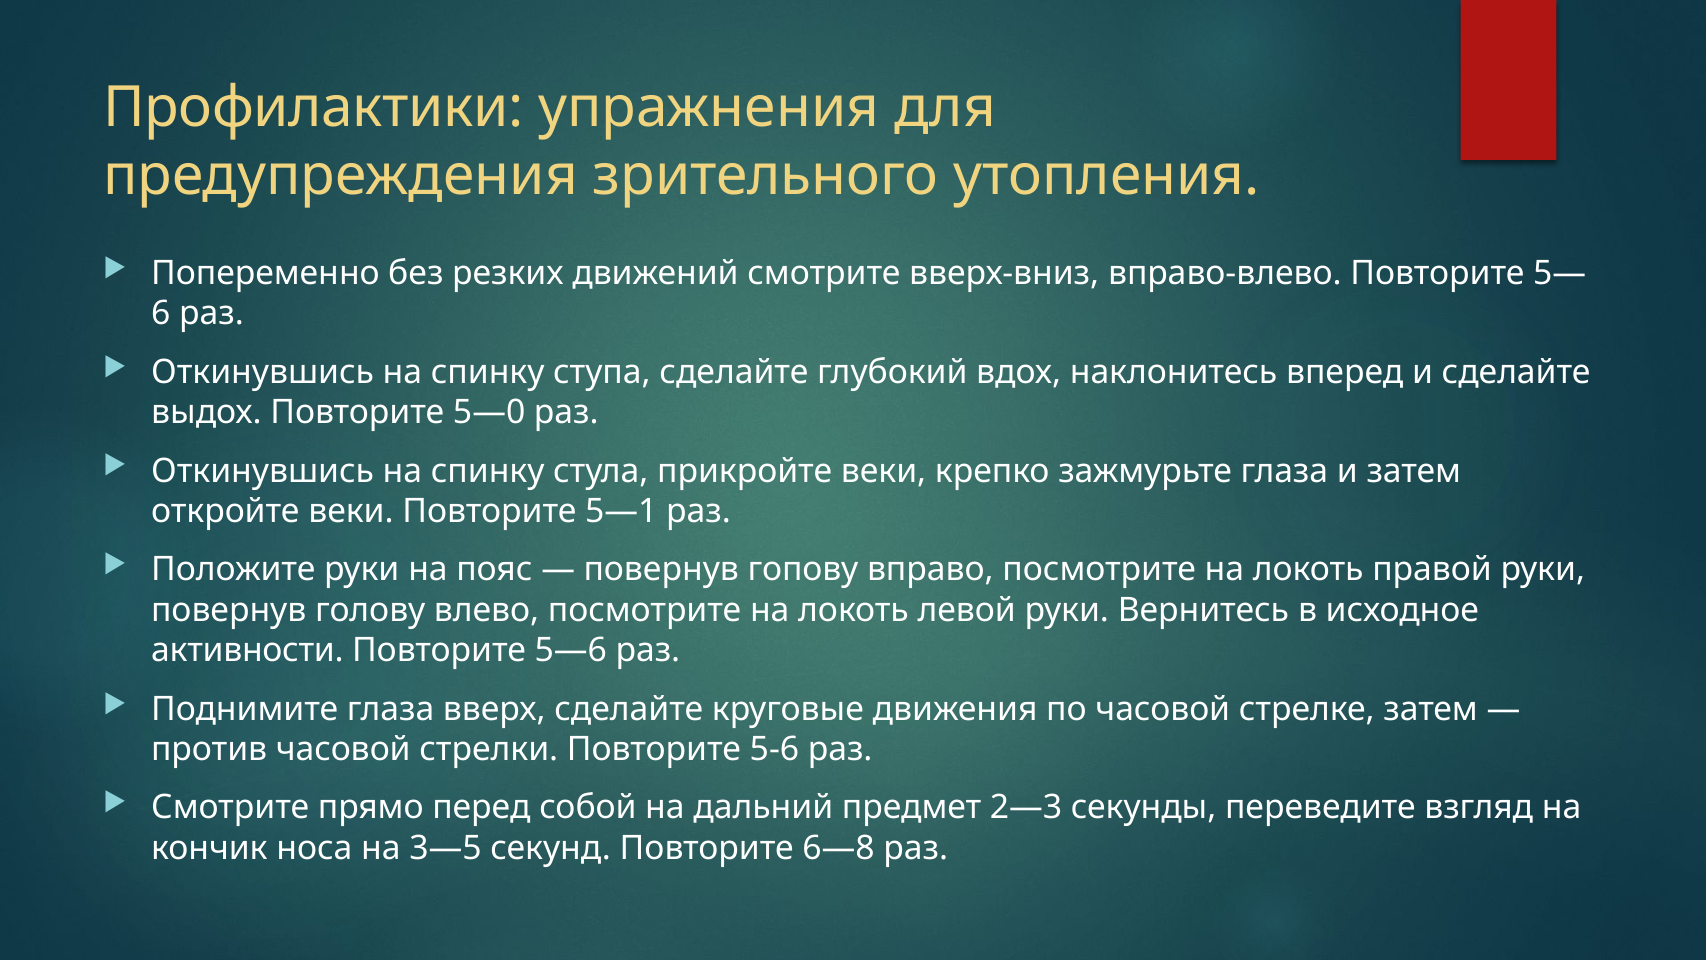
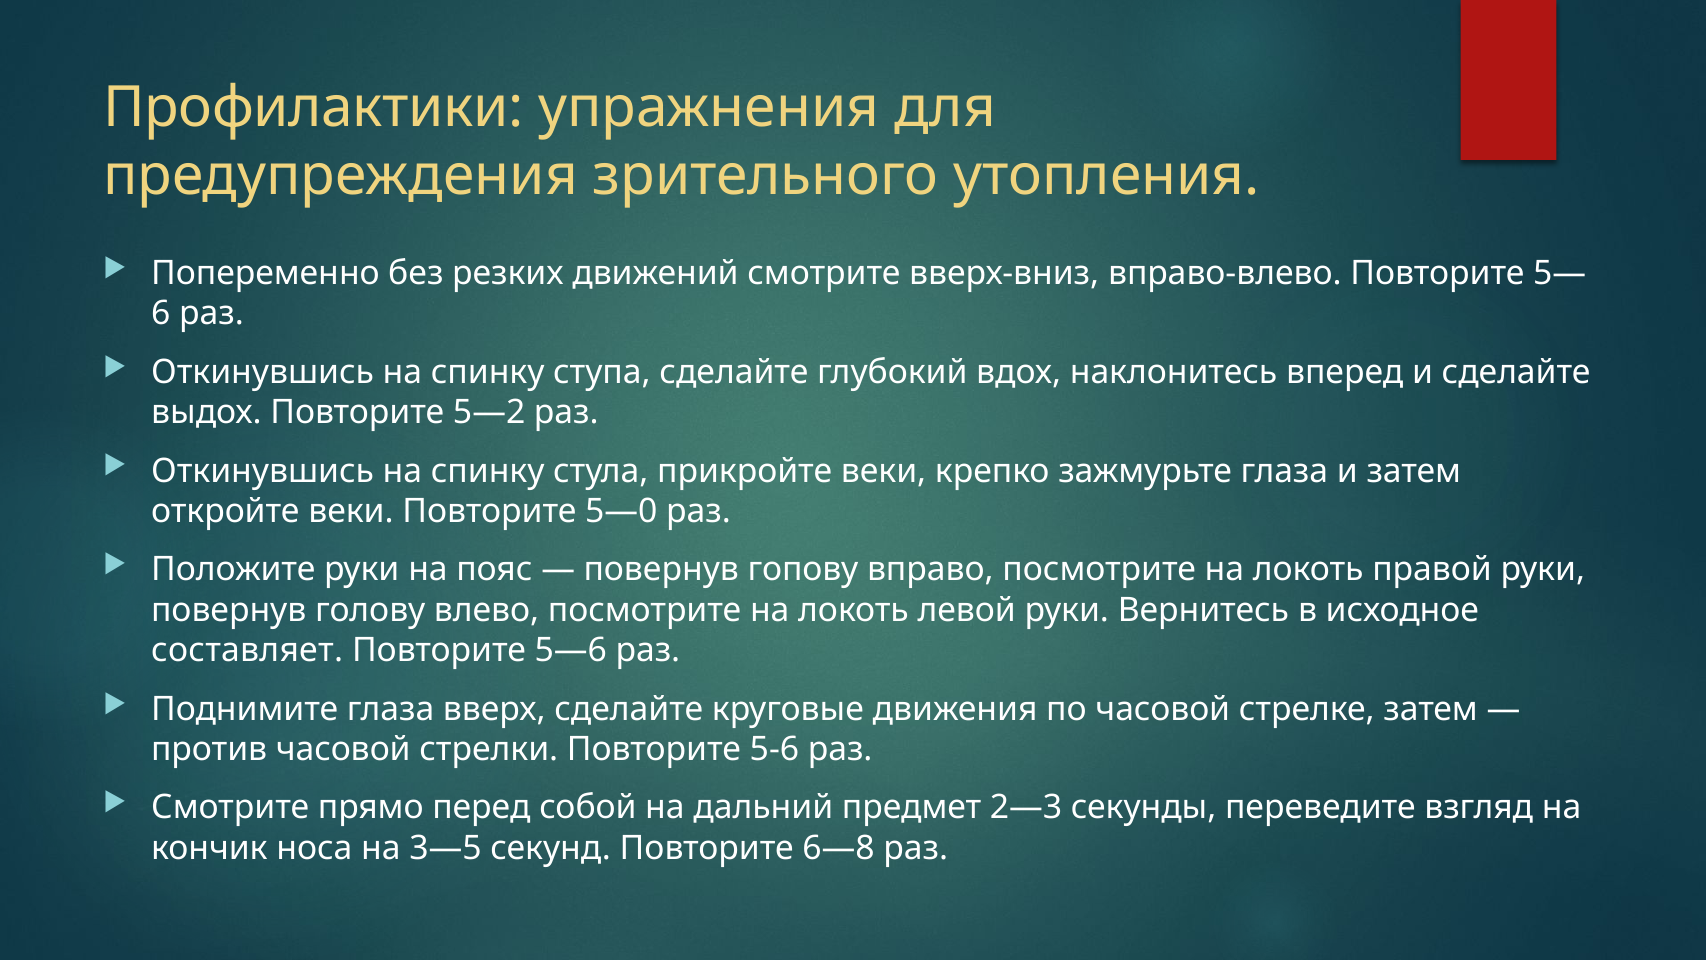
5—0: 5—0 -> 5—2 (489, 412)
5—1: 5—1 -> 5—0 (621, 511)
активности: активности -> составляет (247, 650)
